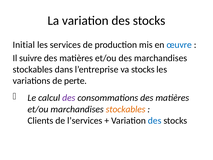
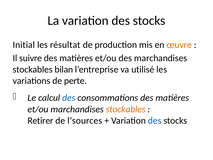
services: services -> résultat (65, 45)
œuvre colour: blue -> orange (179, 45)
dans: dans -> bilan (64, 69)
va stocks: stocks -> utilisé (143, 69)
des colour: purple -> blue (69, 98)
Clients: Clients -> Retirer (40, 120)
l’services: l’services -> l’sources (85, 120)
